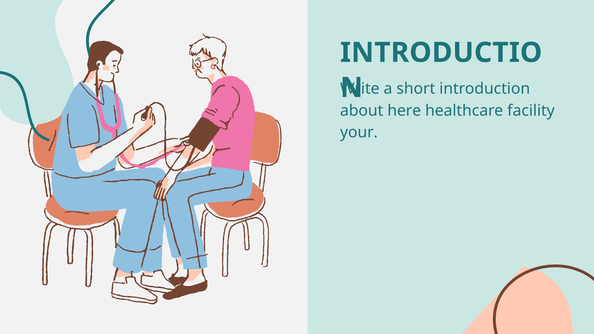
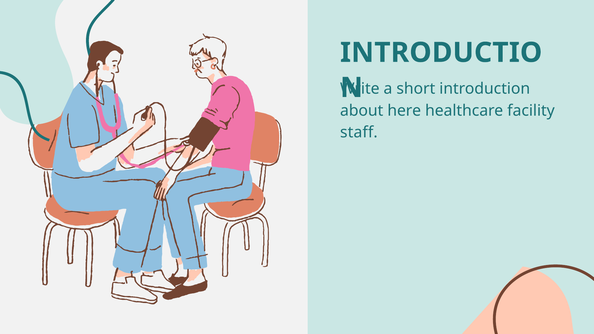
your: your -> staff (359, 133)
